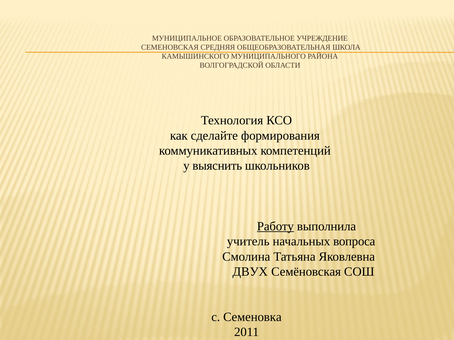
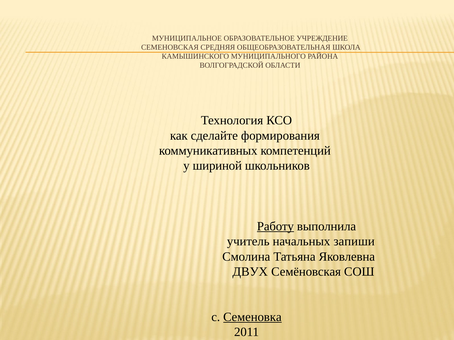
выяснить: выяснить -> шириной (217, 166)
вопроса: вопроса -> запиши (354, 242)
Семеновка underline: none -> present (252, 317)
